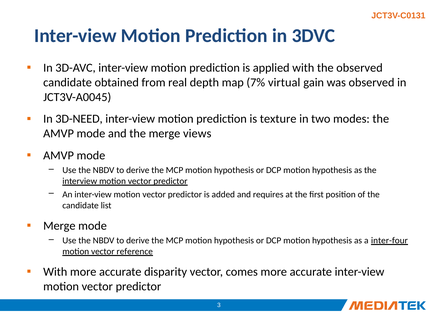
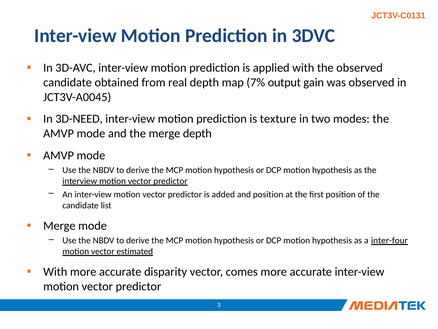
virtual: virtual -> output (284, 82)
merge views: views -> depth (197, 133)
and requires: requires -> position (268, 194)
reference: reference -> estimated (135, 251)
